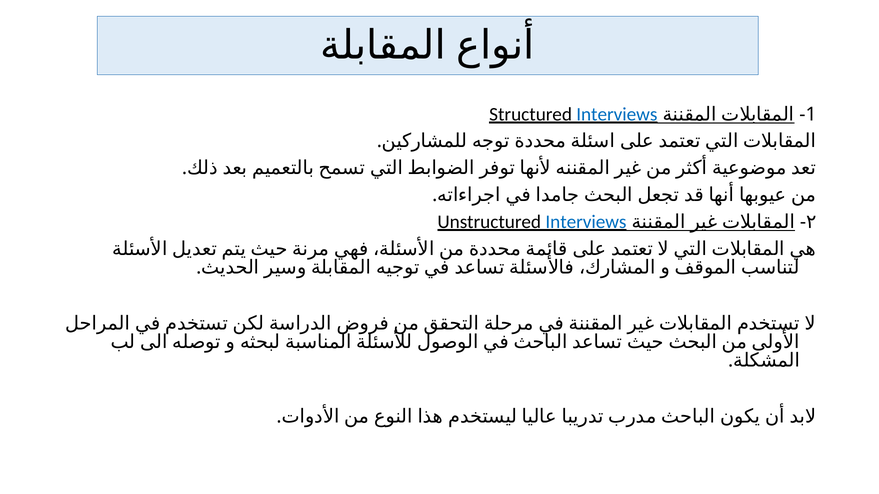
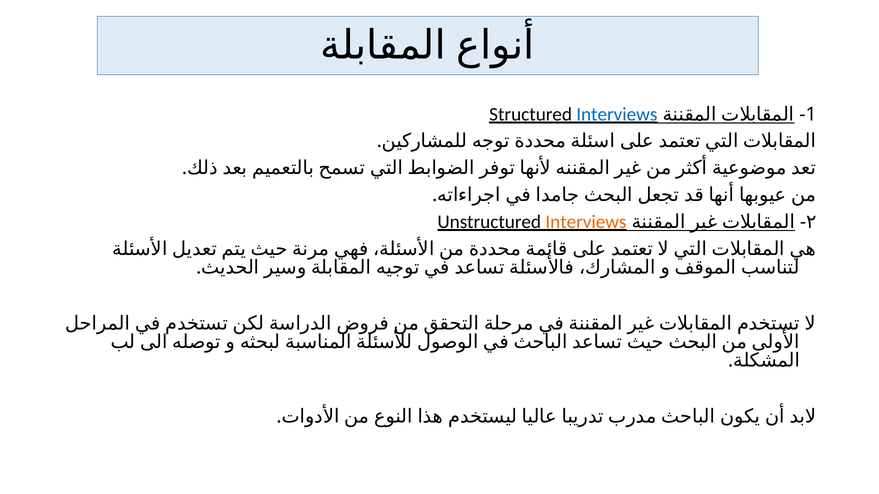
Interviews colour: blue -> orange (586, 222)
